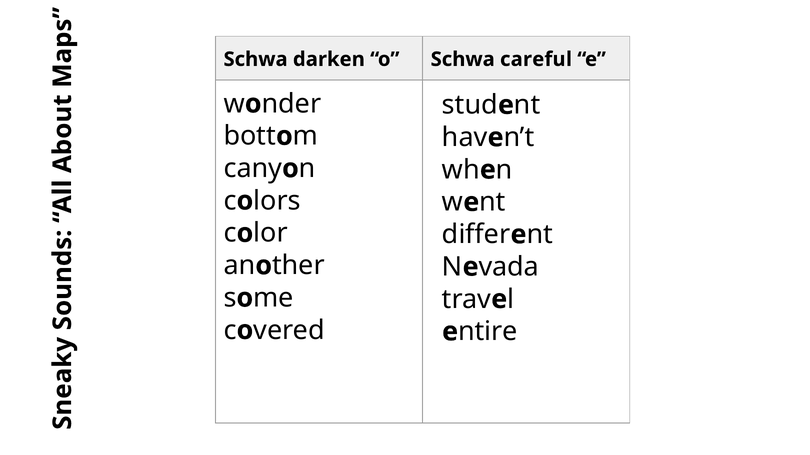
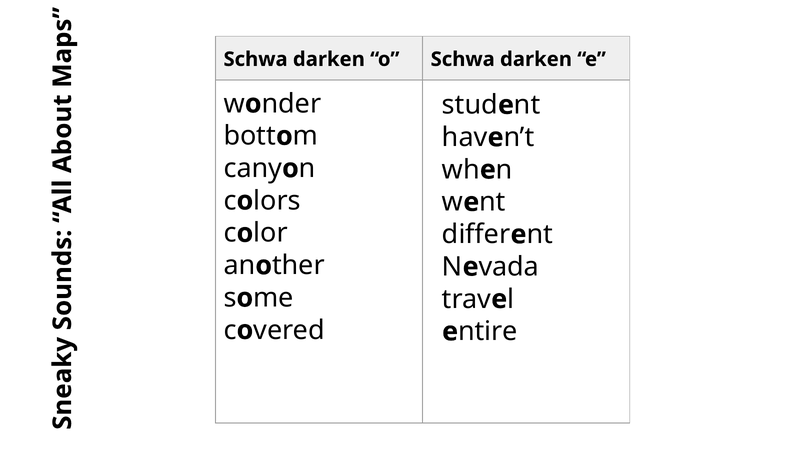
o Schwa careful: careful -> darken (536, 59)
